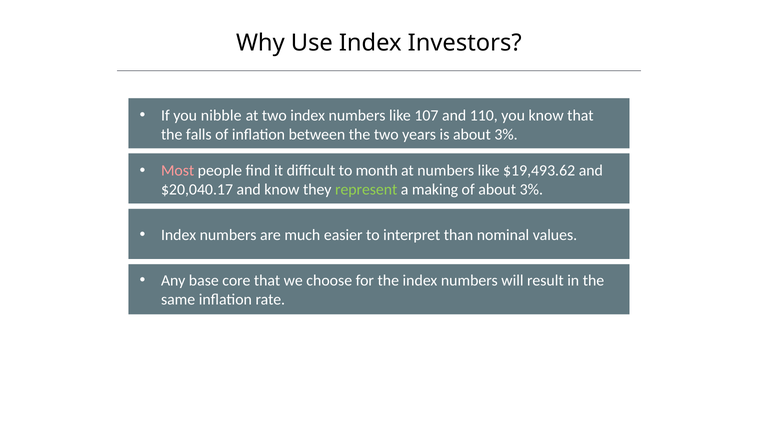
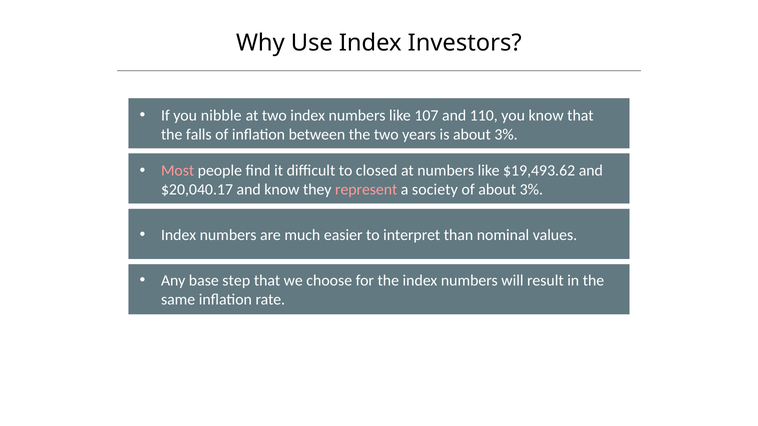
month: month -> closed (377, 171)
represent colour: light green -> pink (366, 190)
making: making -> society (435, 190)
core: core -> step (236, 281)
